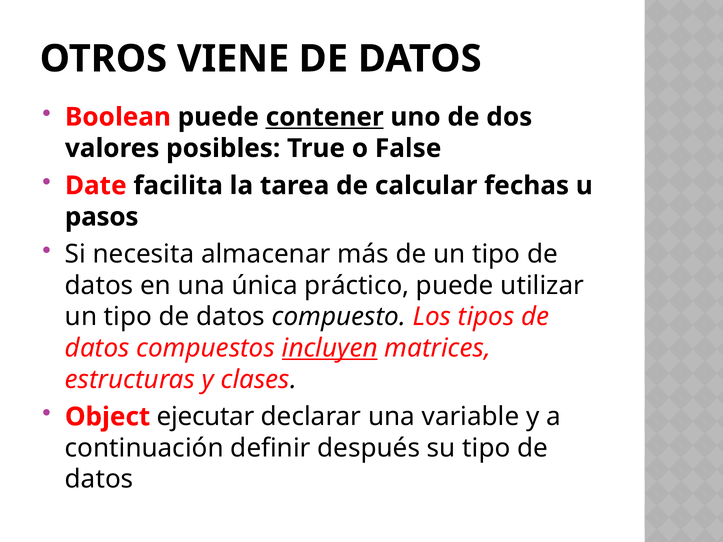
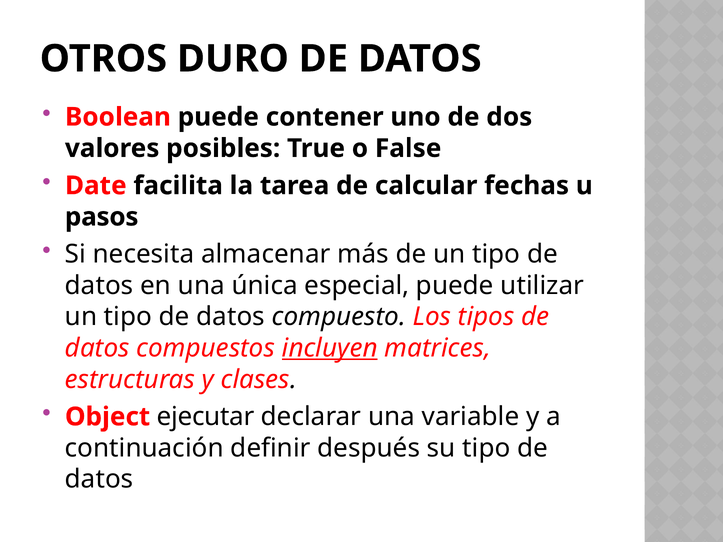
VIENE: VIENE -> DURO (233, 59)
contener underline: present -> none (325, 117)
práctico: práctico -> especial (357, 286)
